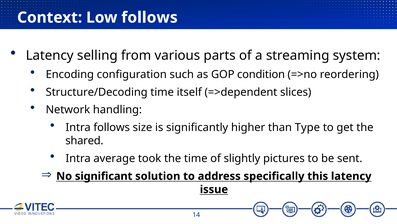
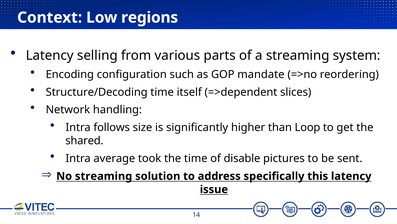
Low follows: follows -> regions (150, 17)
condition: condition -> mandate (261, 74)
Type: Type -> Loop (307, 127)
slightly: slightly -> disable (242, 158)
No significant: significant -> streaming (104, 176)
